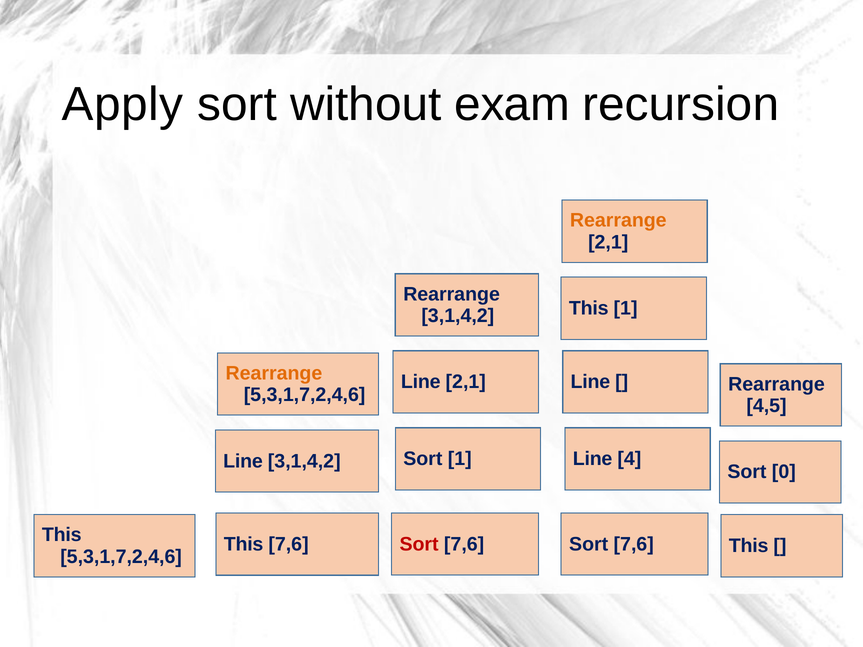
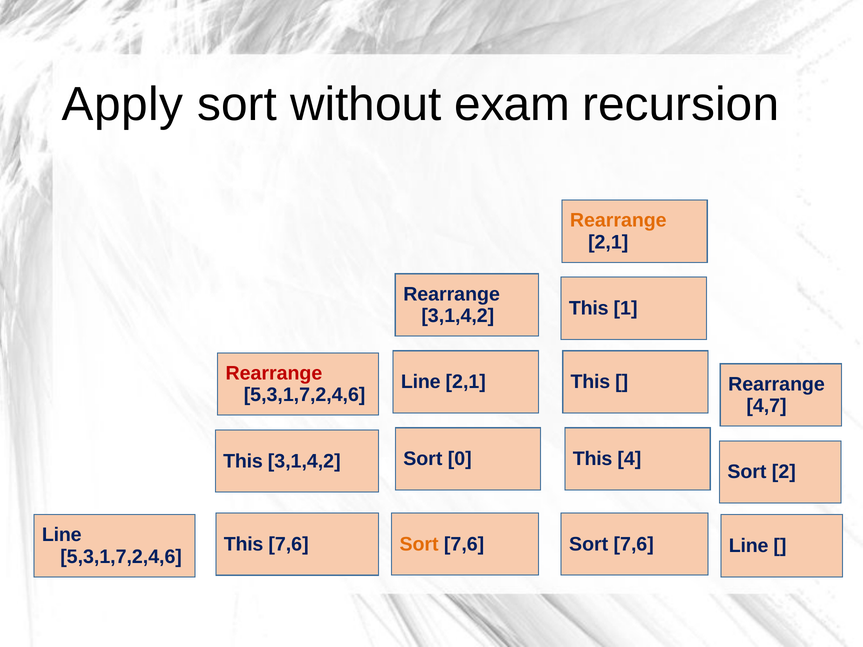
Rearrange colour: orange -> red (274, 373)
Line: Line -> This (590, 382)
4,5: 4,5 -> 4,7 (766, 406)
Sort 1: 1 -> 0 (460, 459)
Line: Line -> This (593, 459)
Line: Line -> This (243, 461)
0: 0 -> 2 (784, 472)
This: This -> Line (62, 535)
Sort colour: red -> orange (419, 544)
This: This -> Line (749, 546)
